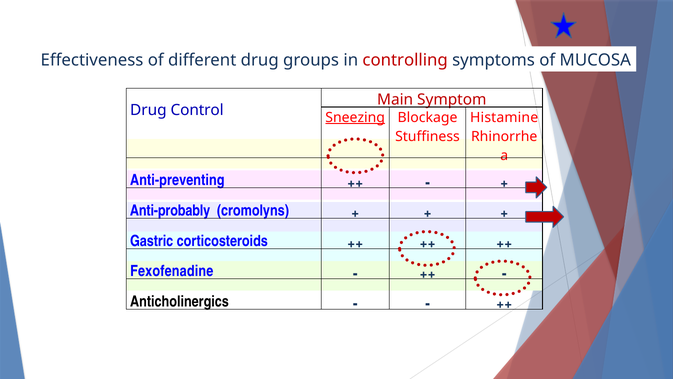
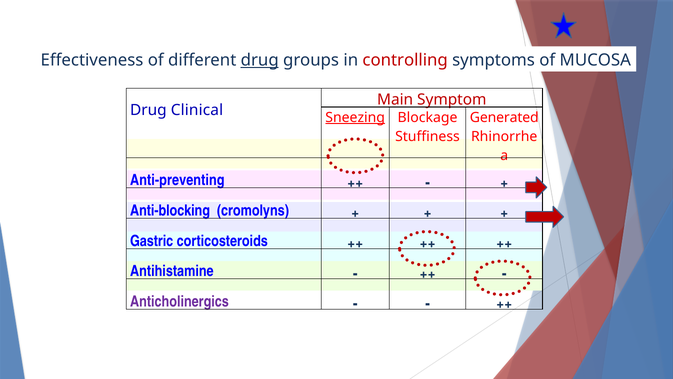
drug underline: none -> present (260, 60)
Control: Control -> Clinical (197, 110)
Histamine: Histamine -> Generated (504, 117)
Anti-probably: Anti-probably -> Anti-blocking (170, 210)
Fexofenadine: Fexofenadine -> Antihistamine (172, 271)
Anticholinergics colour: black -> purple (179, 301)
